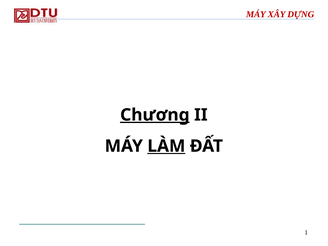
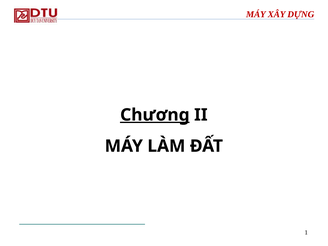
LÀM underline: present -> none (166, 146)
